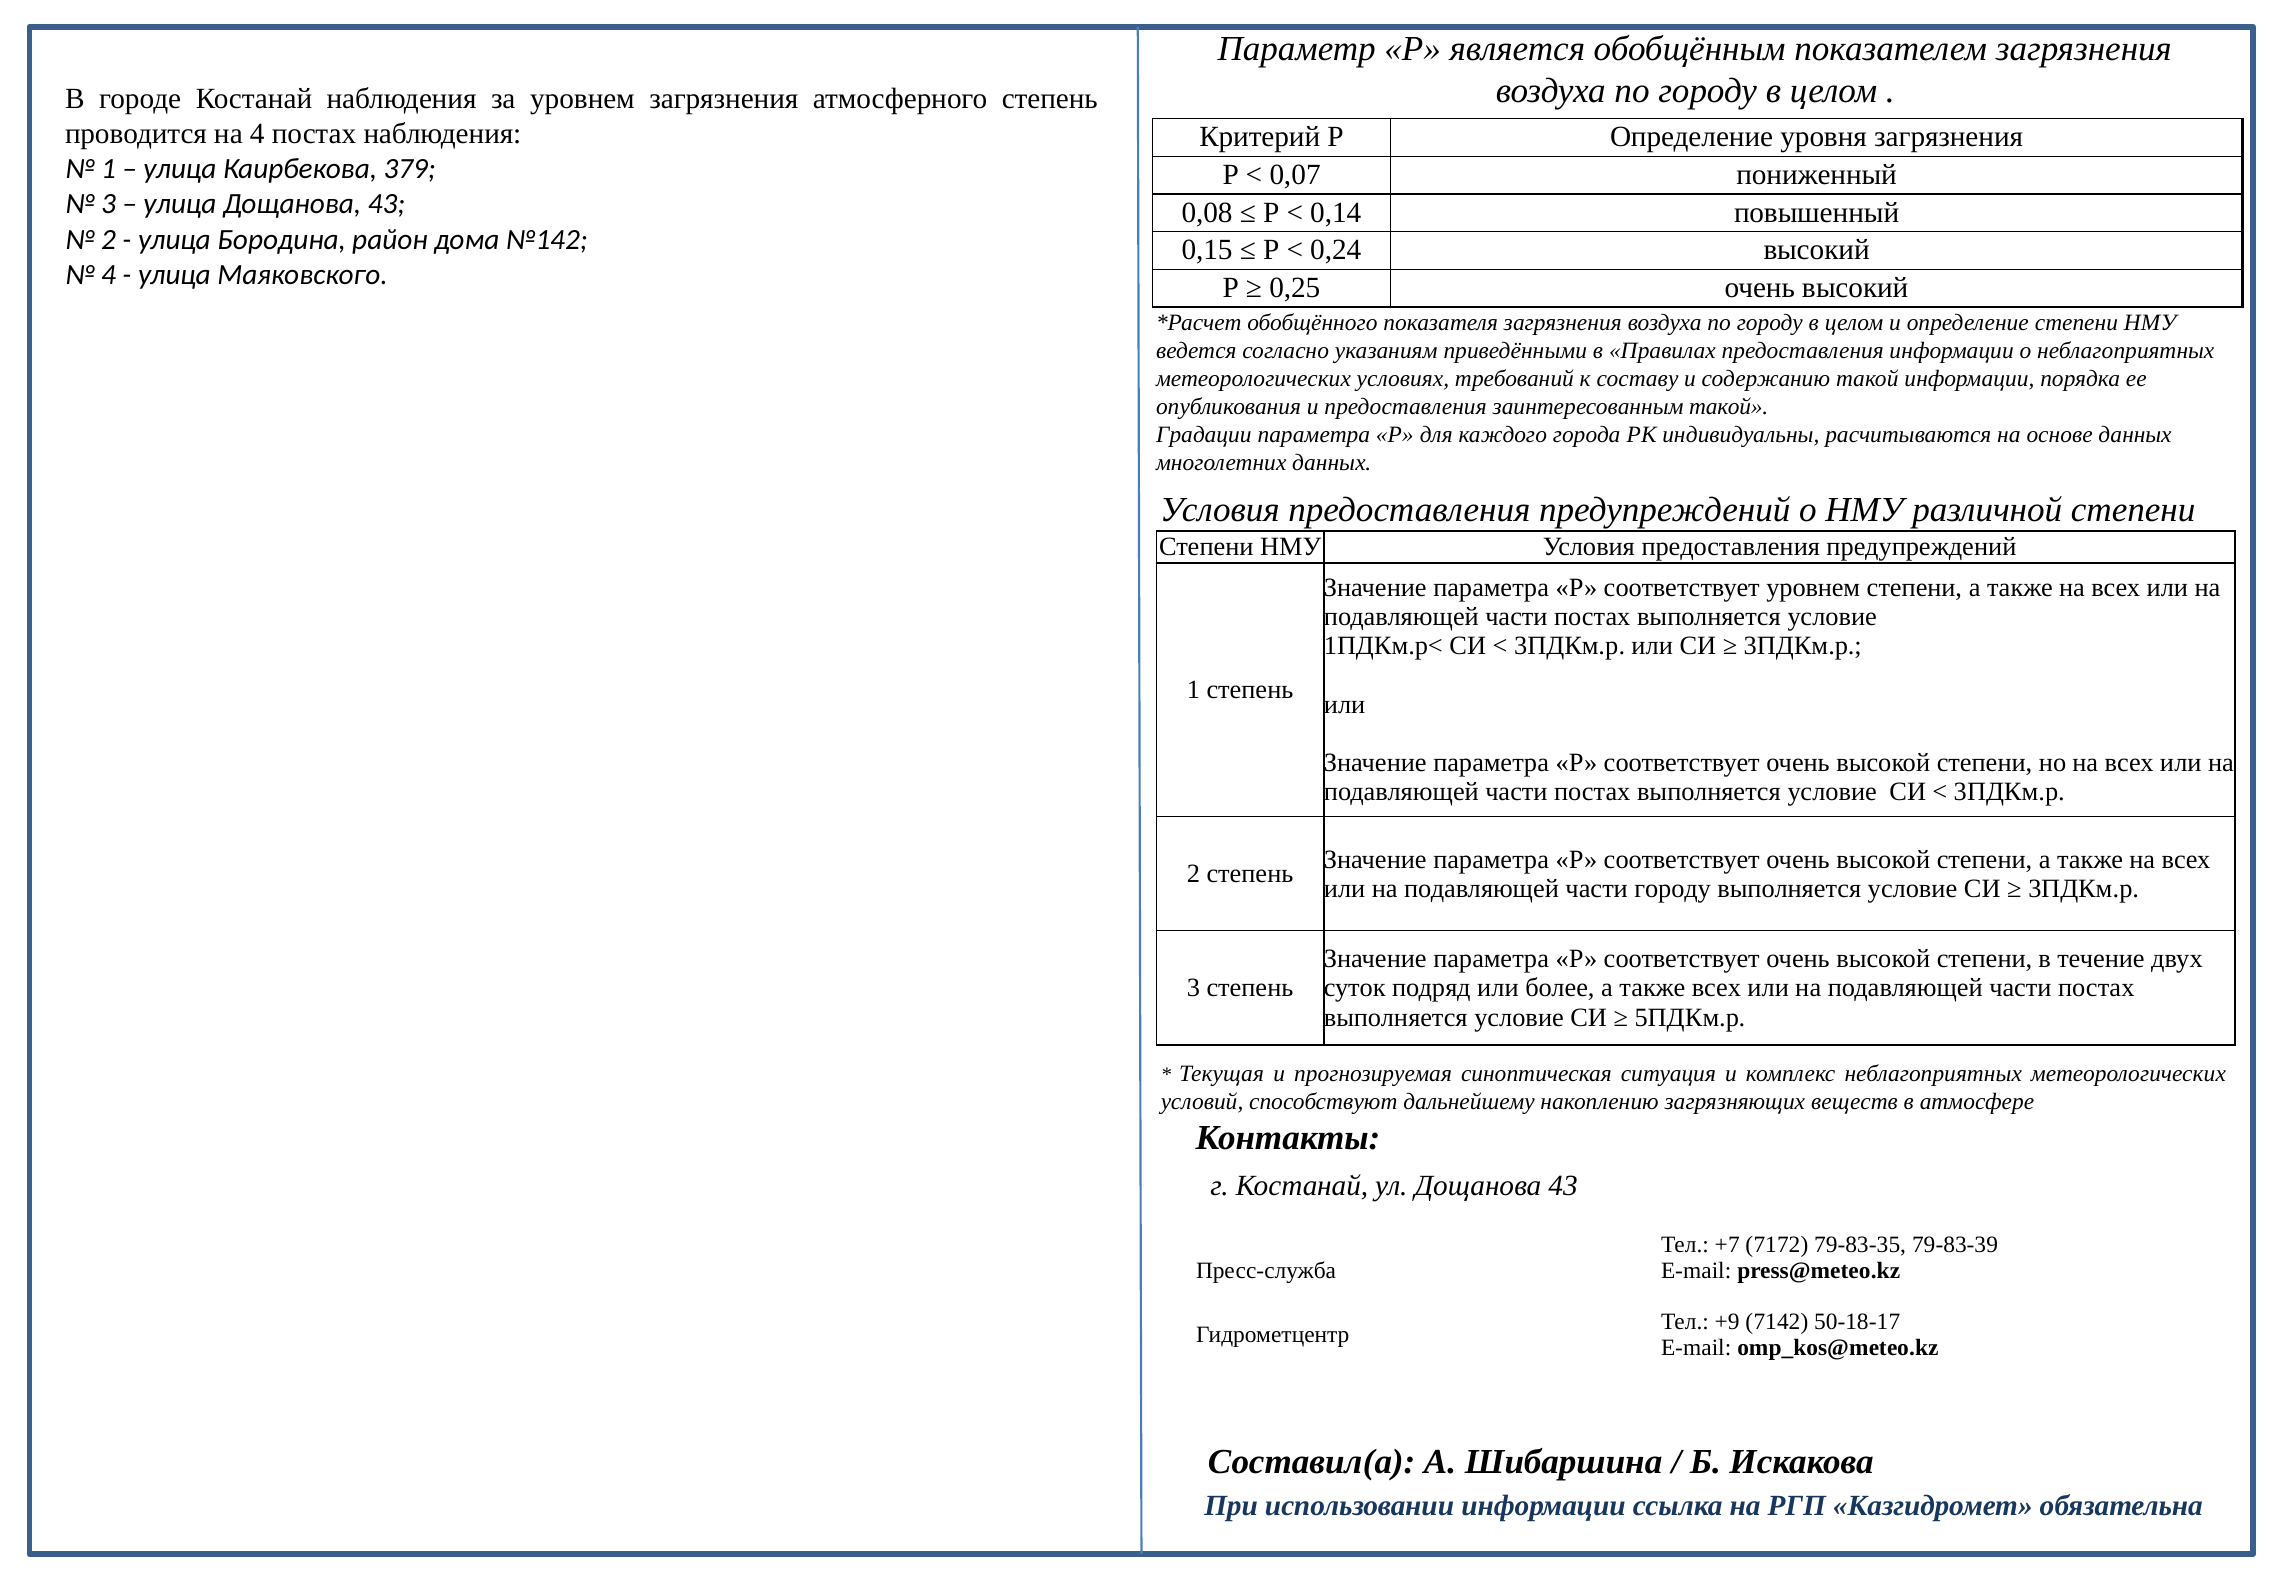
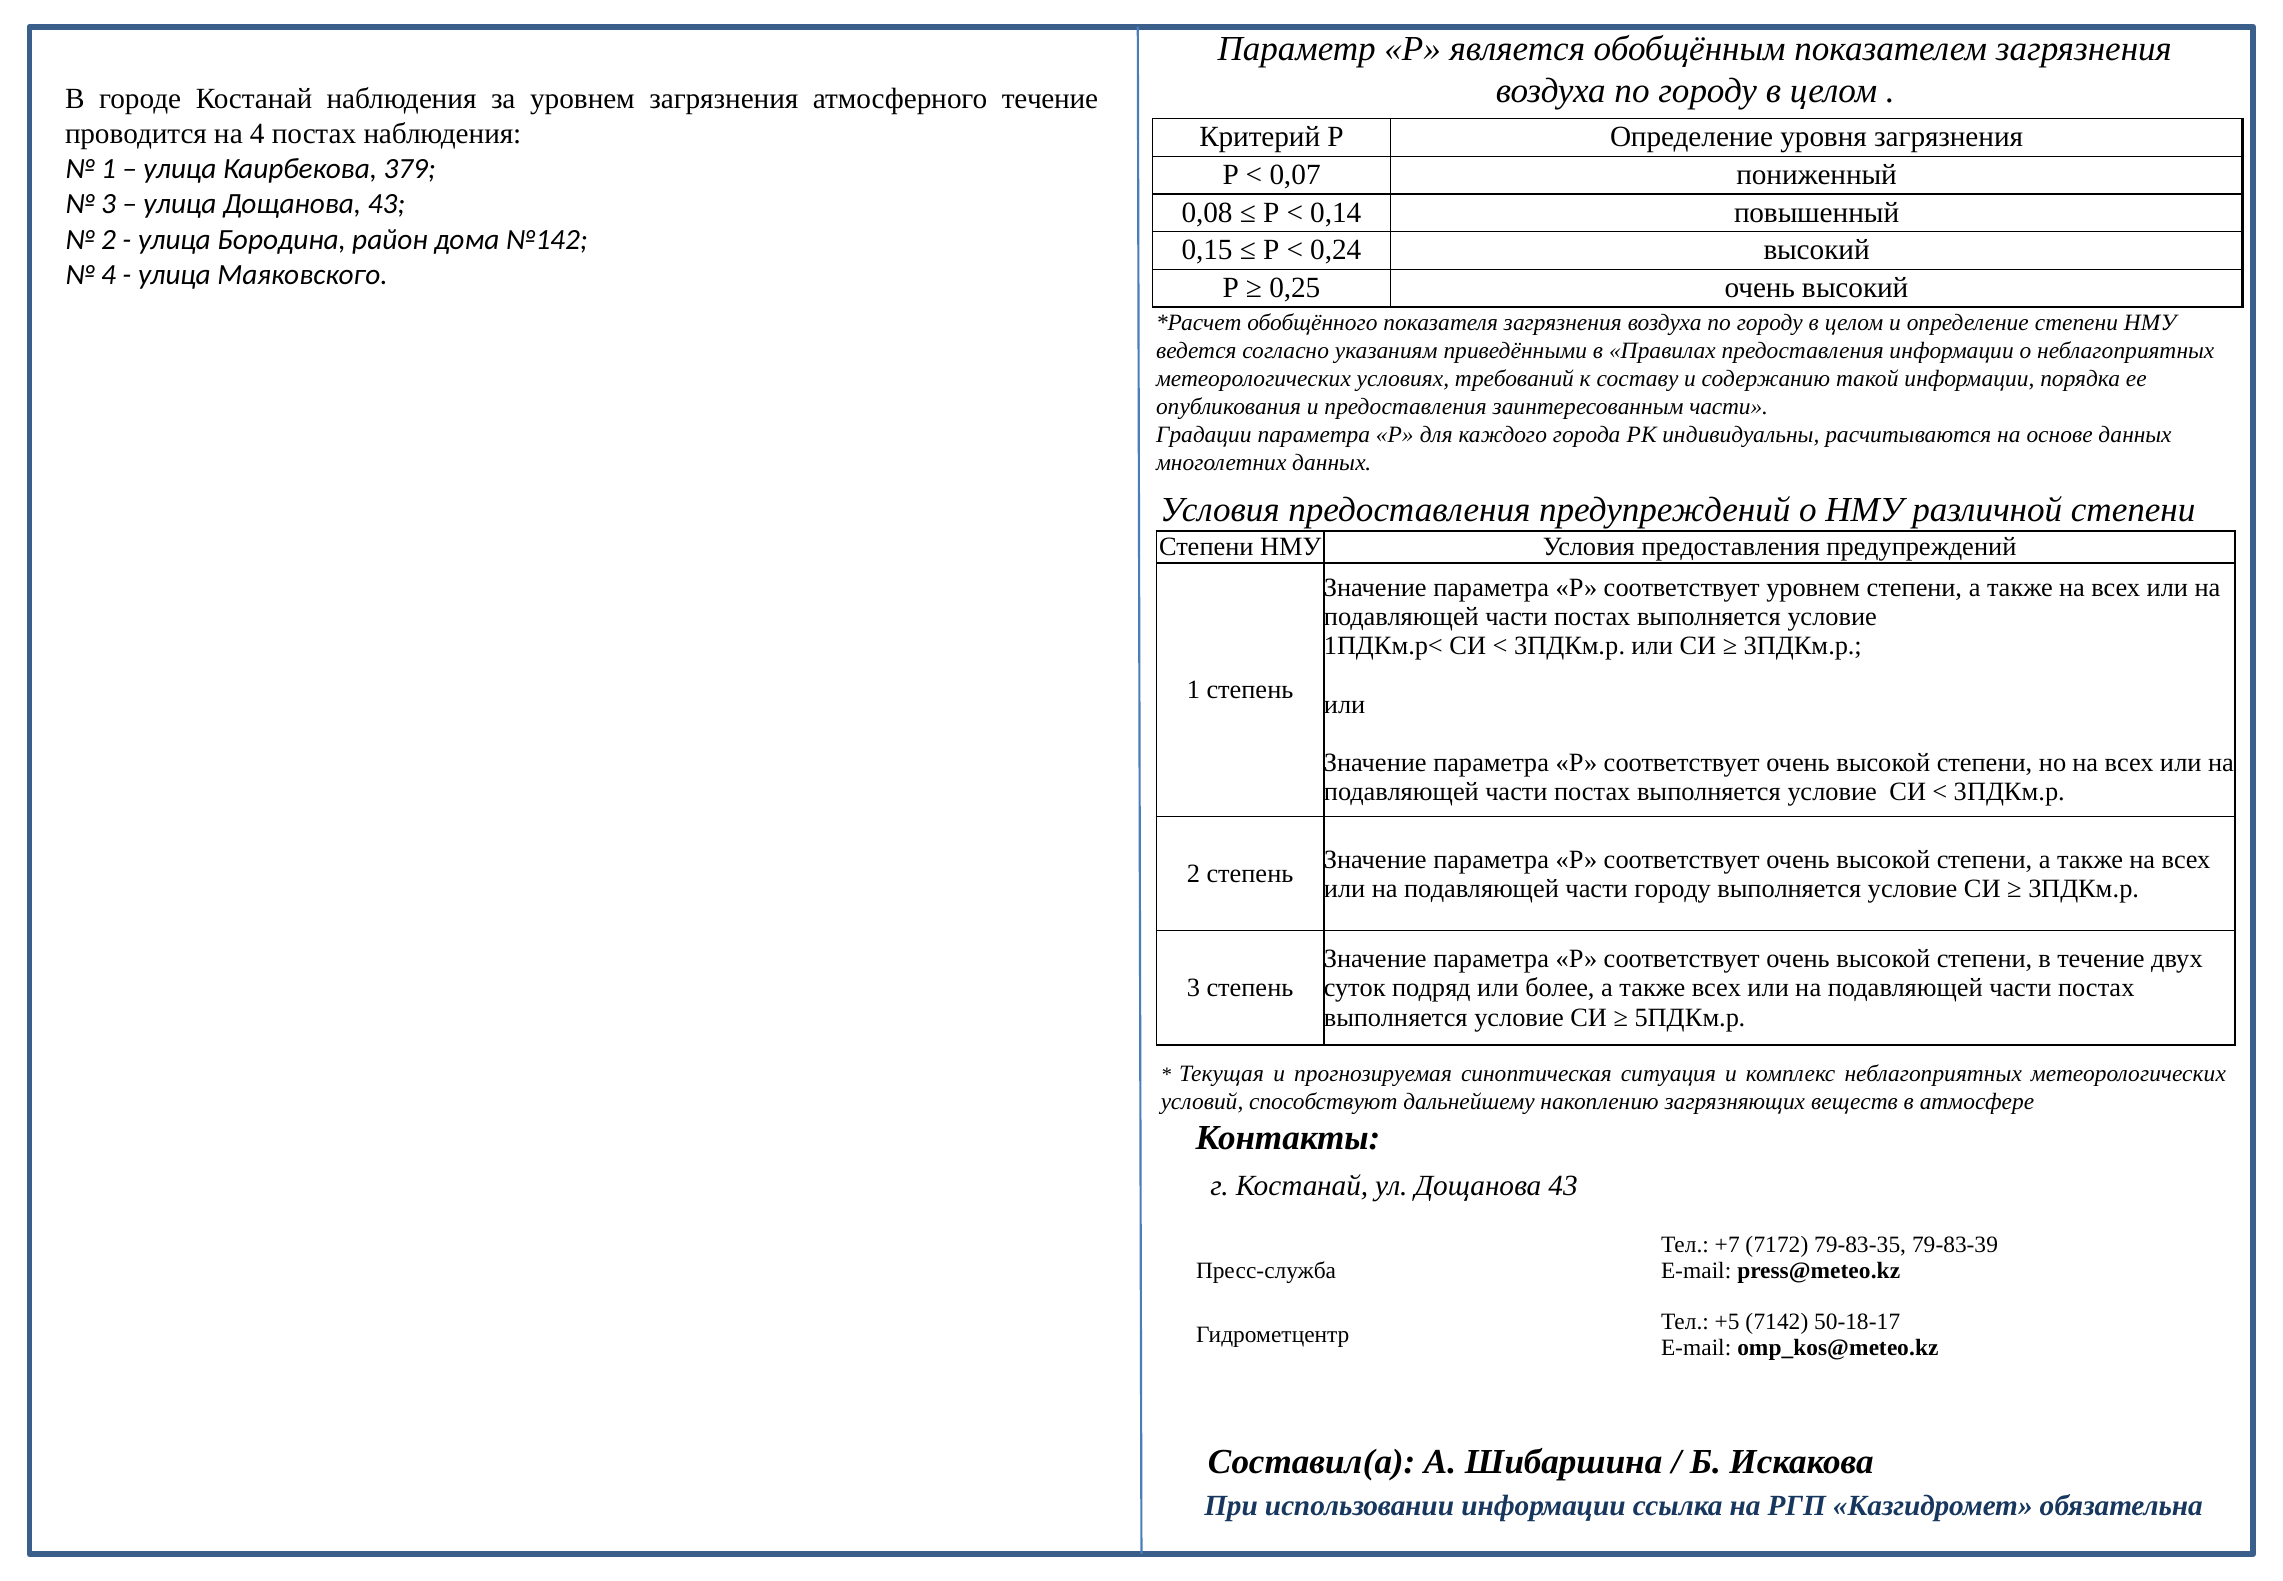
атмосферного степень: степень -> течение (1050, 99)
заинтересованным такой: такой -> части (1729, 407)
+9: +9 -> +5 (1727, 1322)
